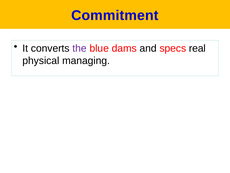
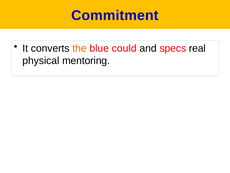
the colour: purple -> orange (79, 48)
dams: dams -> could (124, 48)
managing: managing -> mentoring (86, 61)
